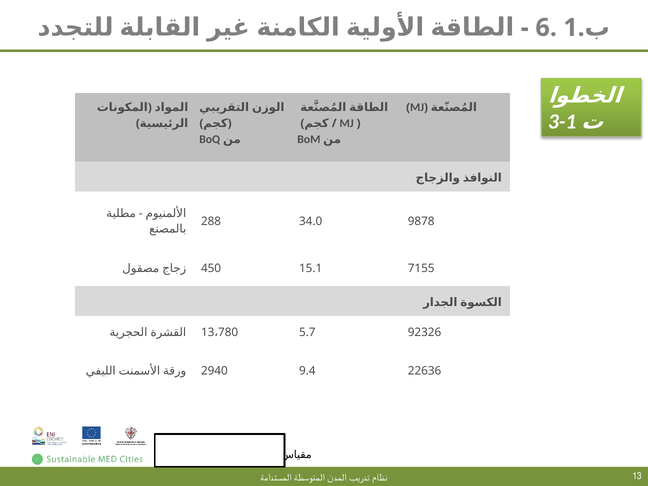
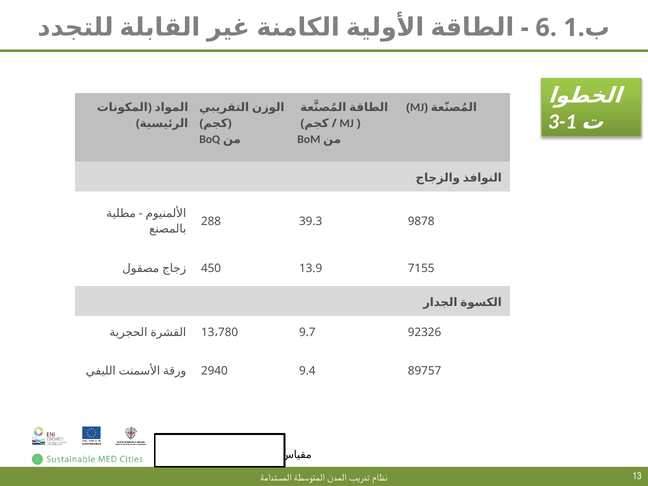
34.0: 34.0 -> 39.3 (311, 221)
15.1: 15.1 -> 13.9 (311, 268)
5.7: 5.7 -> 9.7 (307, 333)
22636: 22636 -> 89757 (425, 371)
